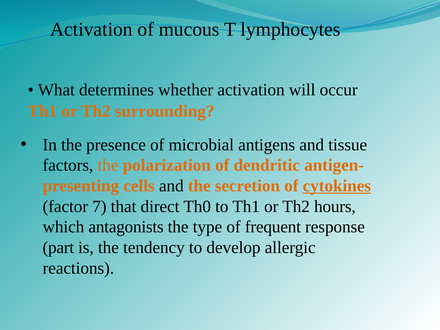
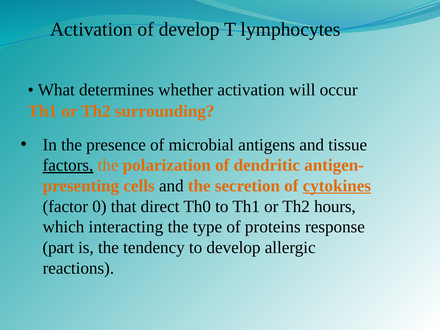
of mucous: mucous -> develop (189, 29)
factors underline: none -> present (68, 165)
7: 7 -> 0 (99, 206)
antagonists: antagonists -> interacting (126, 227)
frequent: frequent -> proteins (273, 227)
